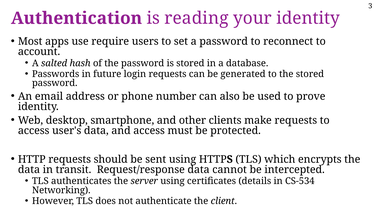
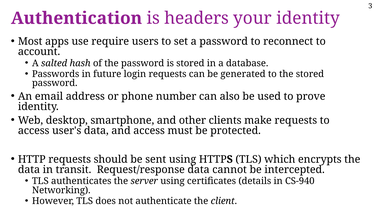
reading: reading -> headers (197, 18)
CS-534: CS-534 -> CS-940 (300, 181)
